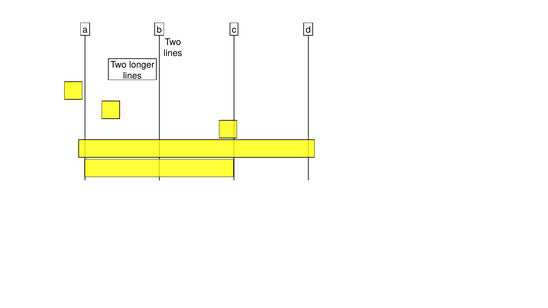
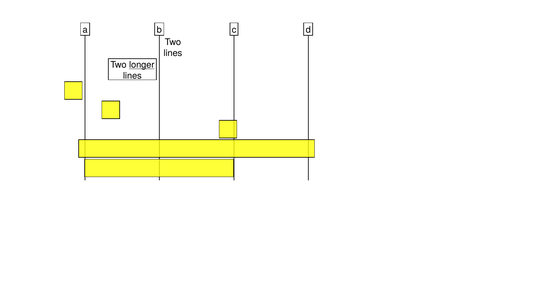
longer underline: none -> present (142, 65)
